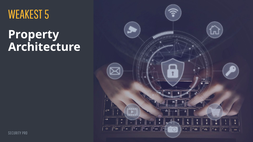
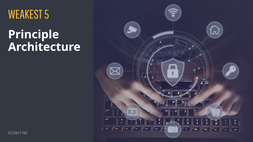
Property: Property -> Principle (34, 35)
